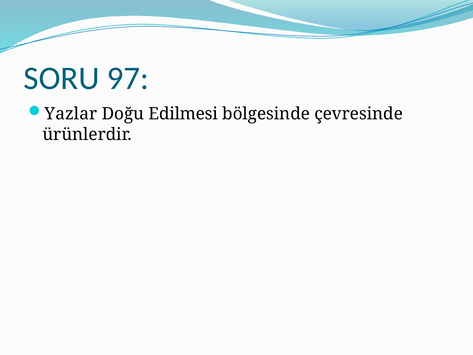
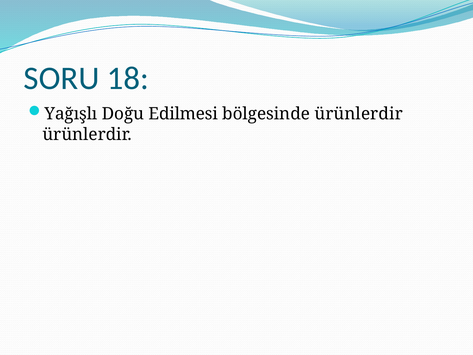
97: 97 -> 18 (128, 78)
Yazlar: Yazlar -> Yağışlı (71, 114)
bölgesinde çevresinde: çevresinde -> ürünlerdir (359, 114)
